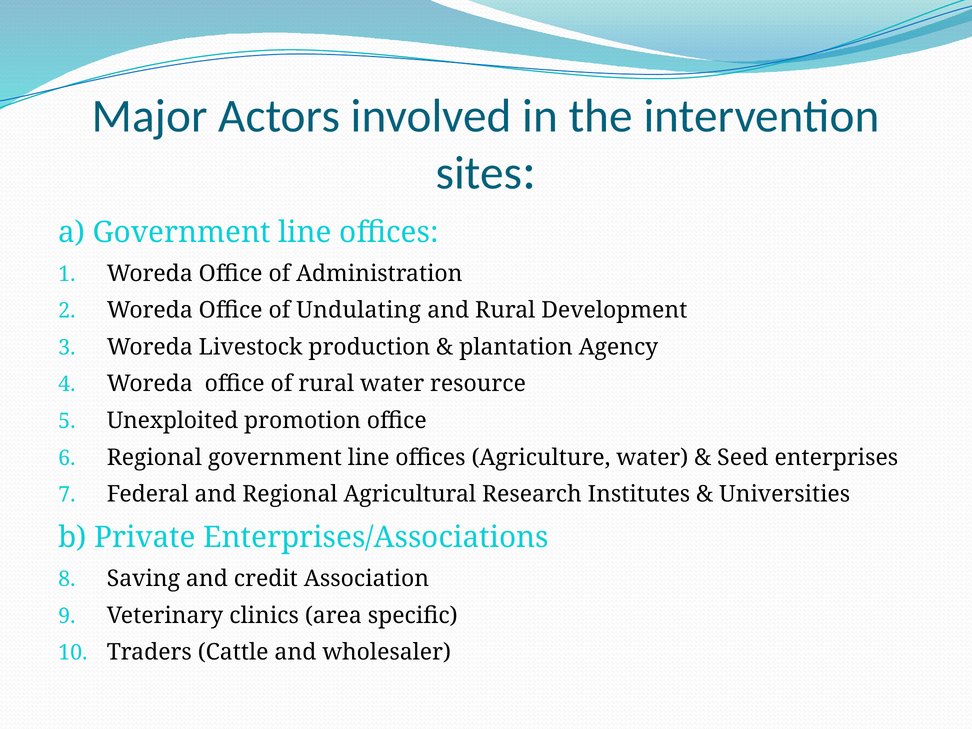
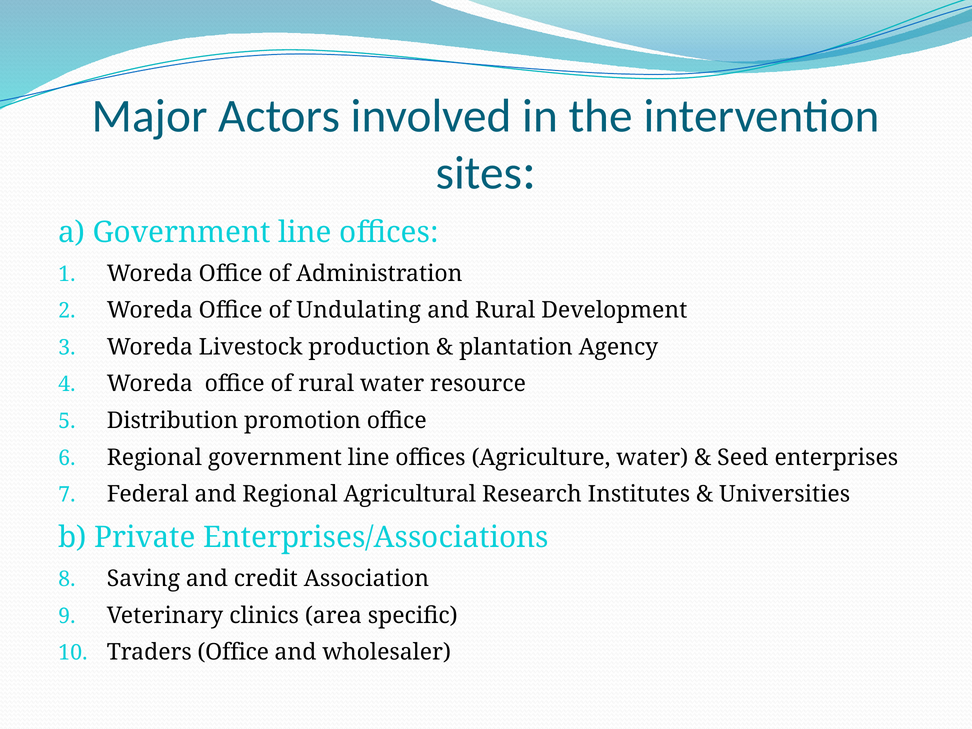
Unexploited: Unexploited -> Distribution (172, 421)
Traders Cattle: Cattle -> Office (233, 652)
